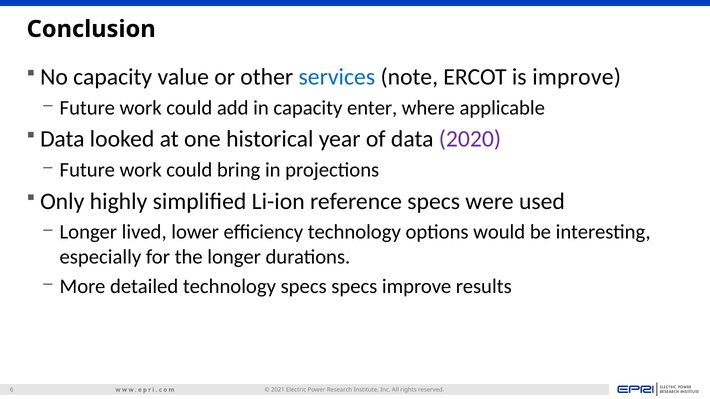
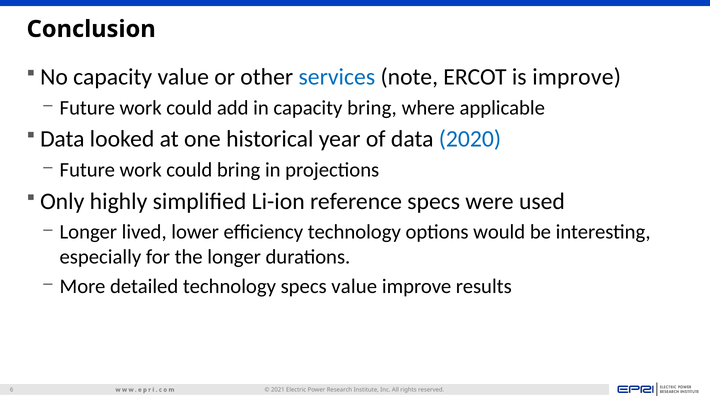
capacity enter: enter -> bring (372, 108)
2020 colour: purple -> blue (470, 139)
specs specs: specs -> value (354, 286)
